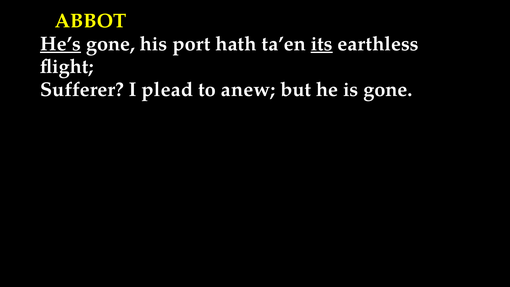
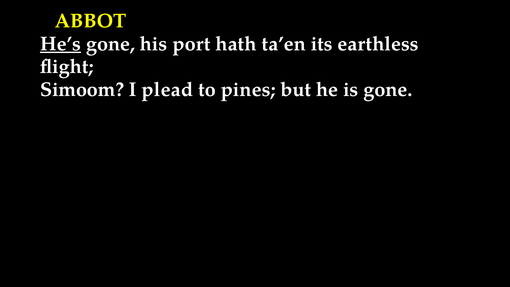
its underline: present -> none (322, 44)
Sufferer: Sufferer -> Simoom (82, 90)
anew: anew -> pines (248, 90)
